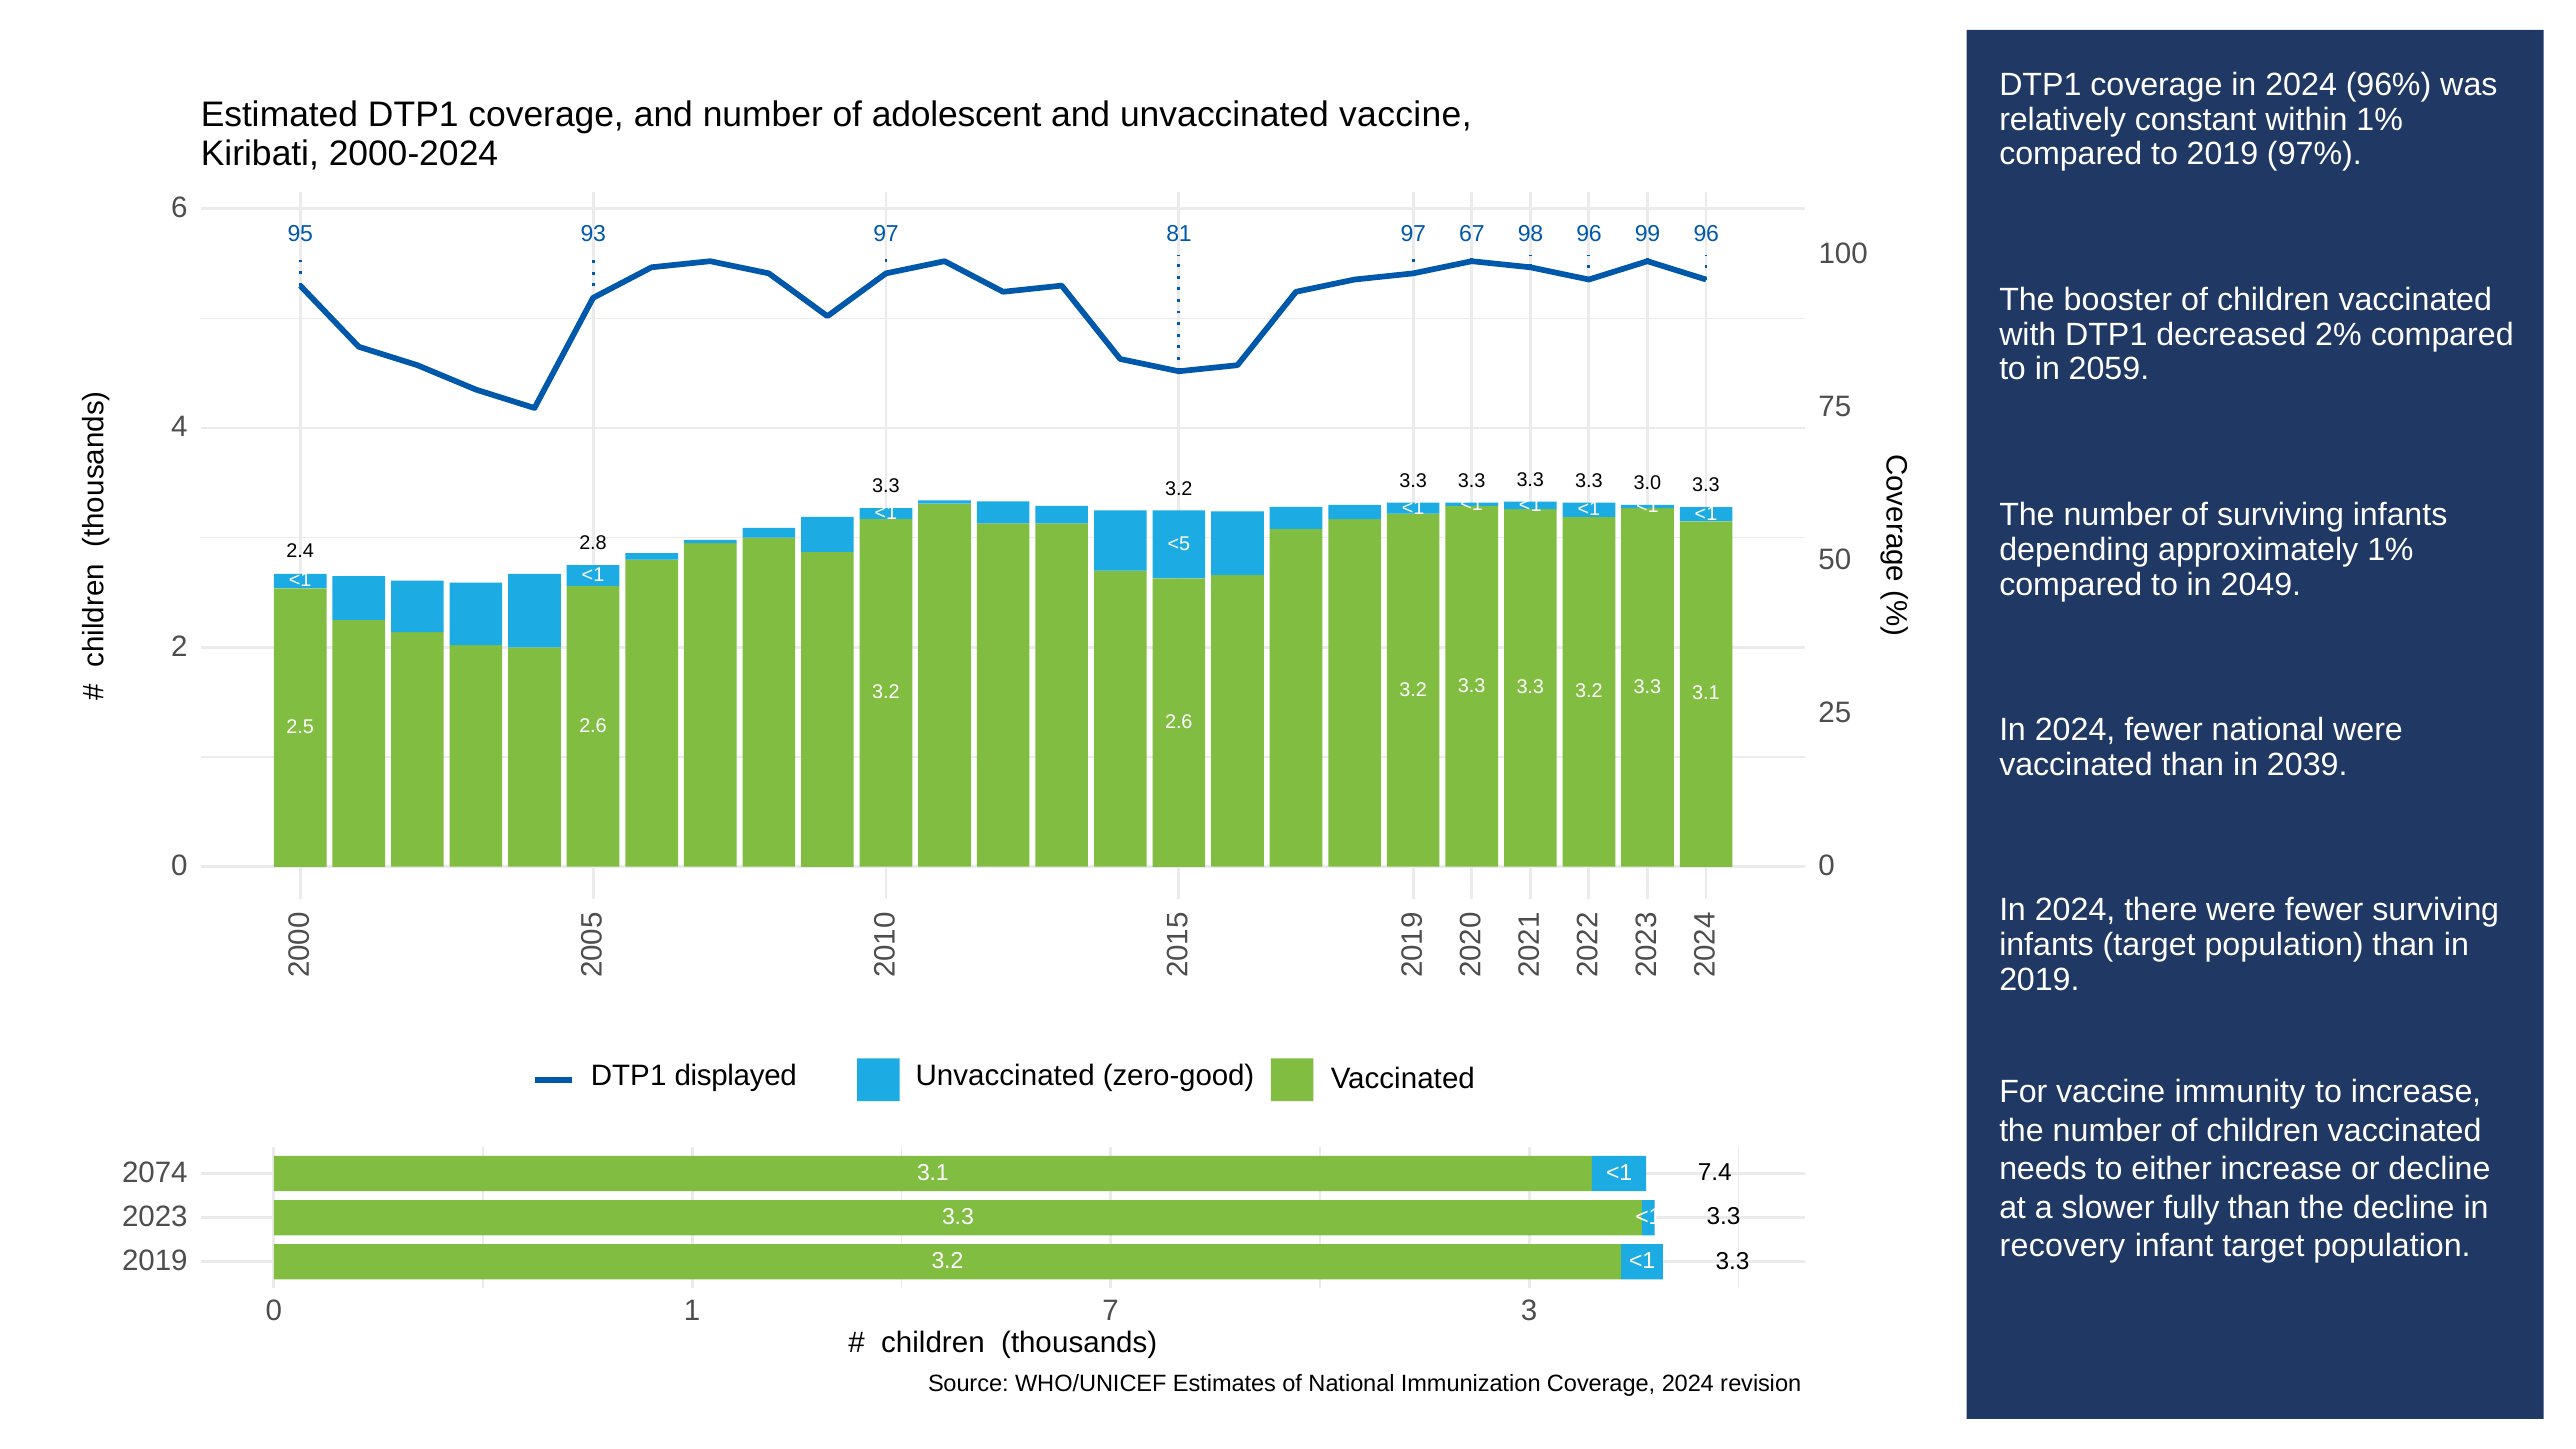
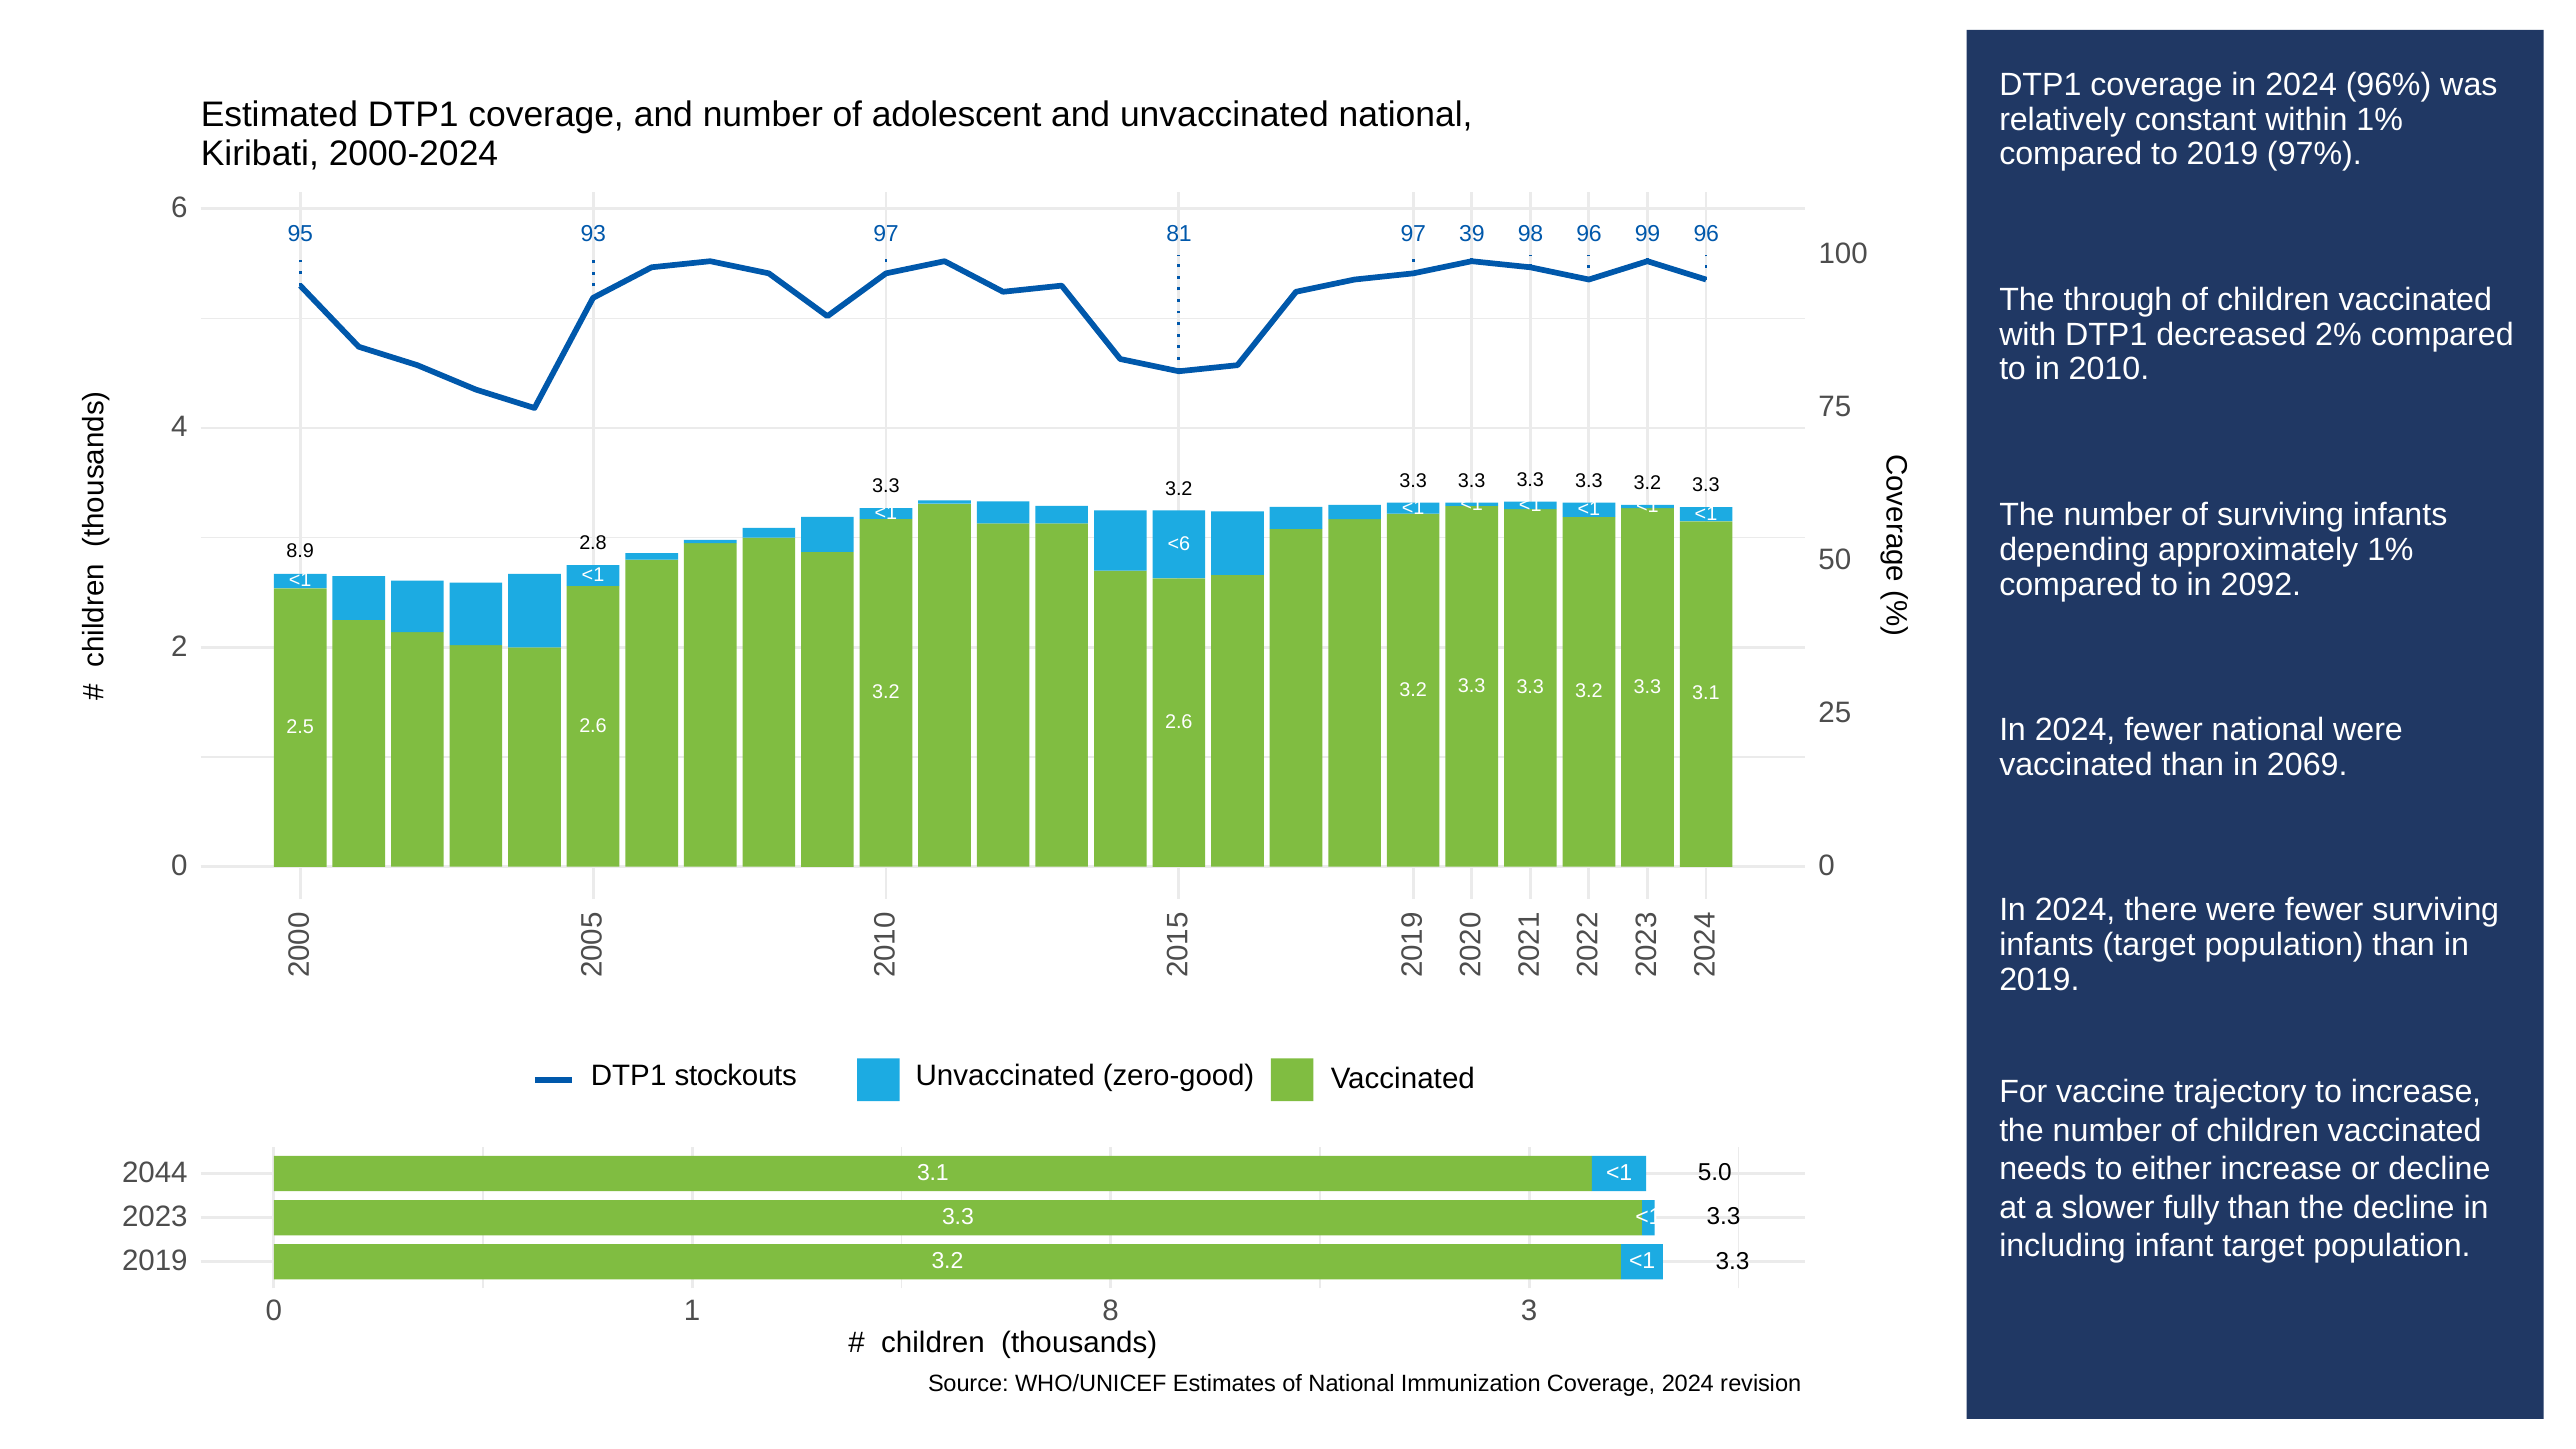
unvaccinated vaccine: vaccine -> national (1406, 114)
67: 67 -> 39 (1472, 234)
booster: booster -> through (2118, 300)
2059: 2059 -> 2010 (2109, 369)
3.3 3.3 3.0: 3.0 -> 3.2 (1647, 483)
<5: <5 -> <6 (1179, 544)
2.4: 2.4 -> 8.9 (300, 551)
2049: 2049 -> 2092 (2261, 584)
2039: 2039 -> 2069 (2307, 765)
displayed: displayed -> stockouts (736, 1076)
immunity: immunity -> trajectory (2240, 1092)
2074: 2074 -> 2044 (155, 1172)
7.4: 7.4 -> 5.0 (1715, 1173)
recovery: recovery -> including (2063, 1246)
7: 7 -> 8 (1111, 1311)
